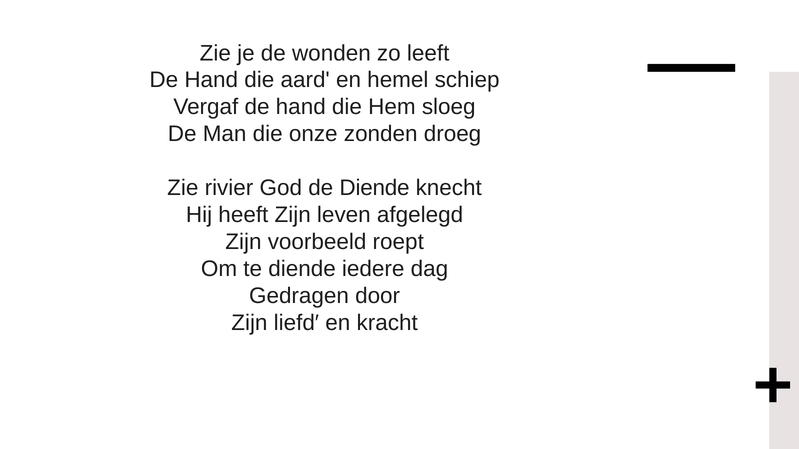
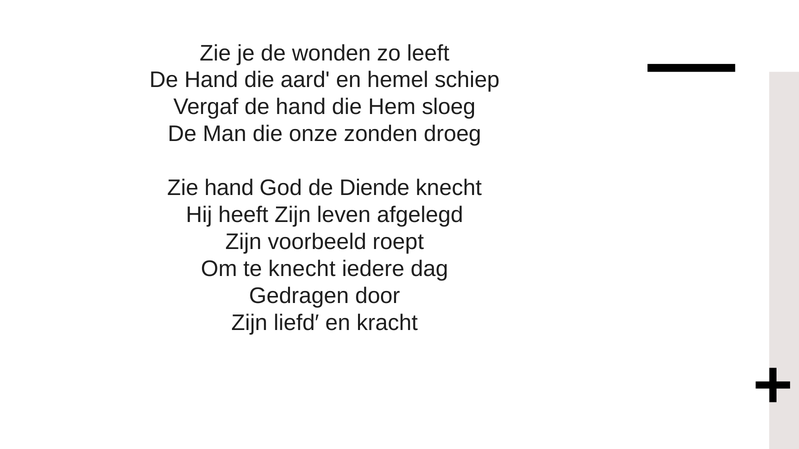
Zie rivier: rivier -> hand (229, 188)
te diende: diende -> knecht (302, 269)
